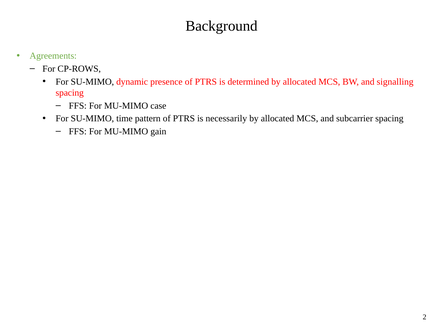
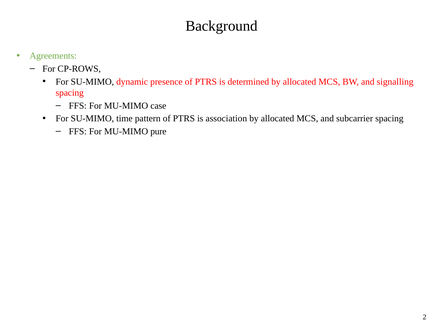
necessarily: necessarily -> association (226, 119)
gain: gain -> pure (158, 132)
